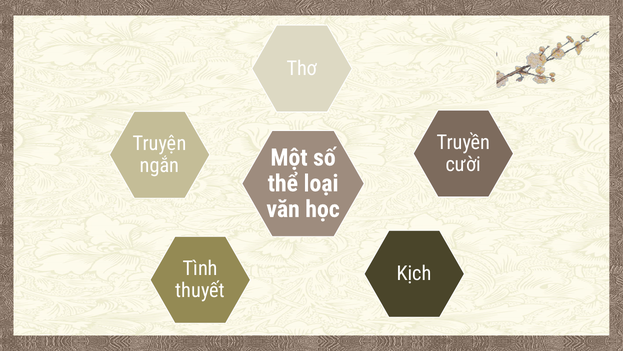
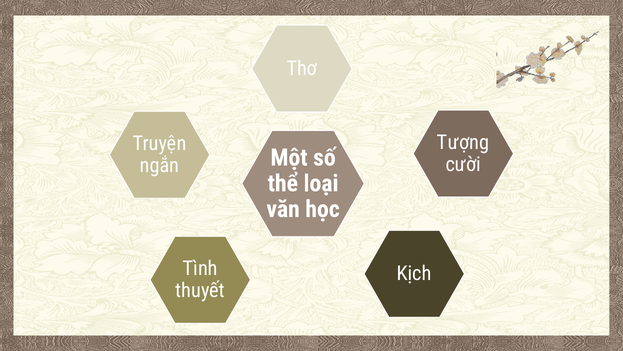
Truyền: Truyền -> Tượng (463, 142)
